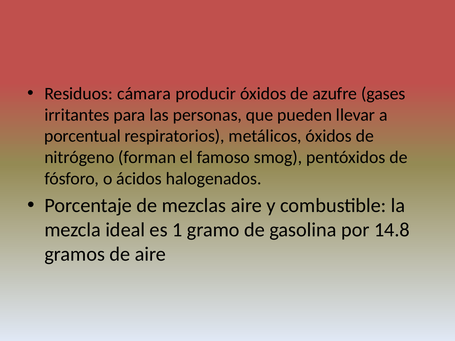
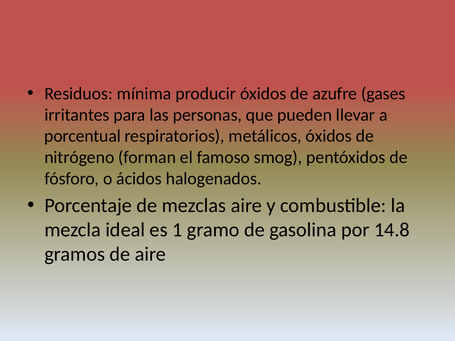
cámara: cámara -> mínima (144, 94)
